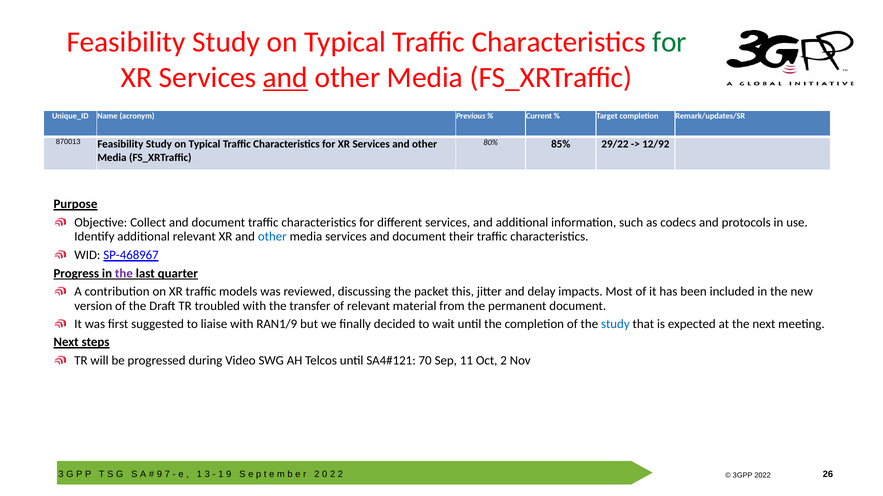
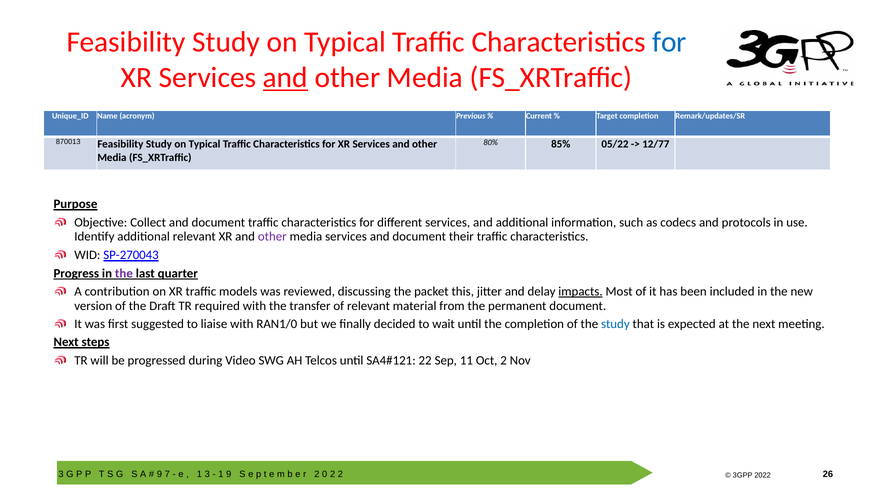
for colour: green -> blue (670, 42)
29/22: 29/22 -> 05/22 (615, 144)
12/92: 12/92 -> 12/77 (656, 144)
other colour: blue -> purple (272, 237)
SP-468967: SP-468967 -> SP-270043 (131, 255)
impacts underline: none -> present (580, 292)
troubled: troubled -> required (217, 306)
RAN1/9: RAN1/9 -> RAN1/0 (277, 324)
70: 70 -> 22 (425, 361)
